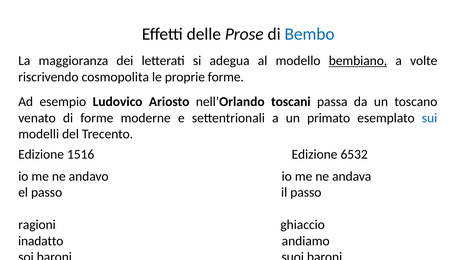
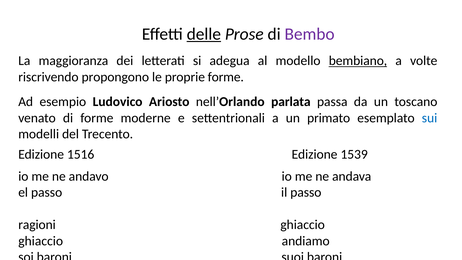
delle underline: none -> present (204, 34)
Bembo colour: blue -> purple (310, 34)
cosmopolita: cosmopolita -> propongono (115, 77)
toscani: toscani -> parlata (291, 102)
6532: 6532 -> 1539 (354, 154)
inadatto: inadatto -> ghiaccio (41, 241)
